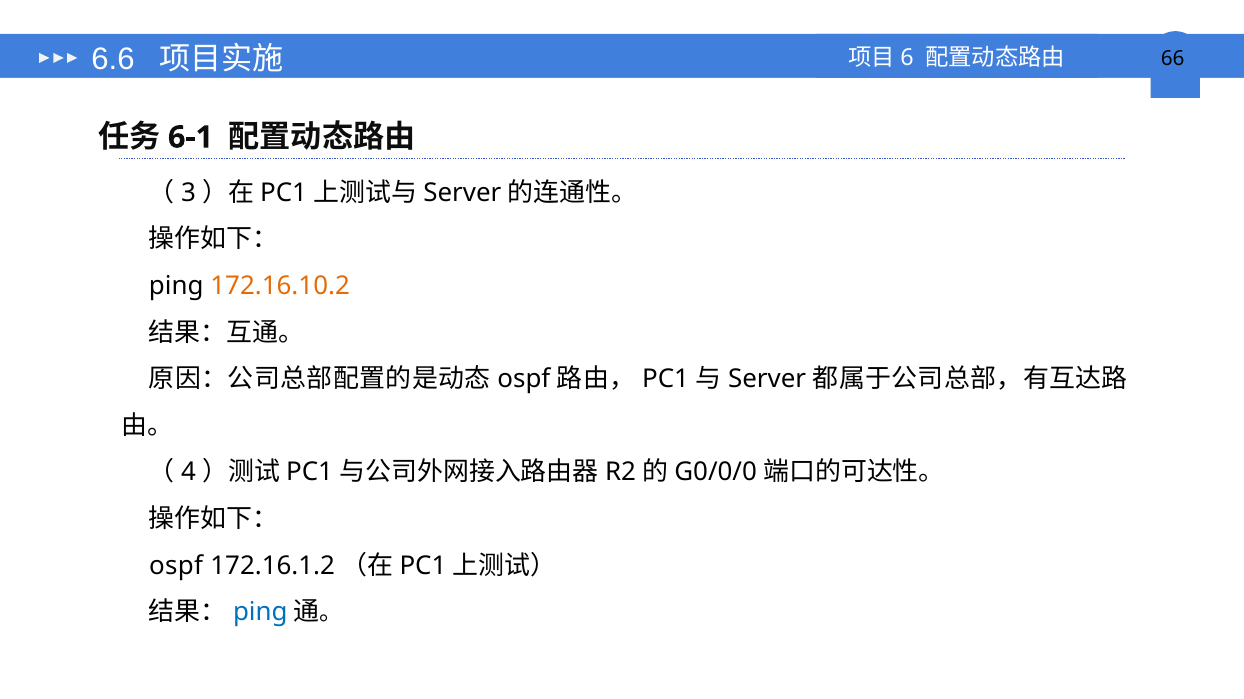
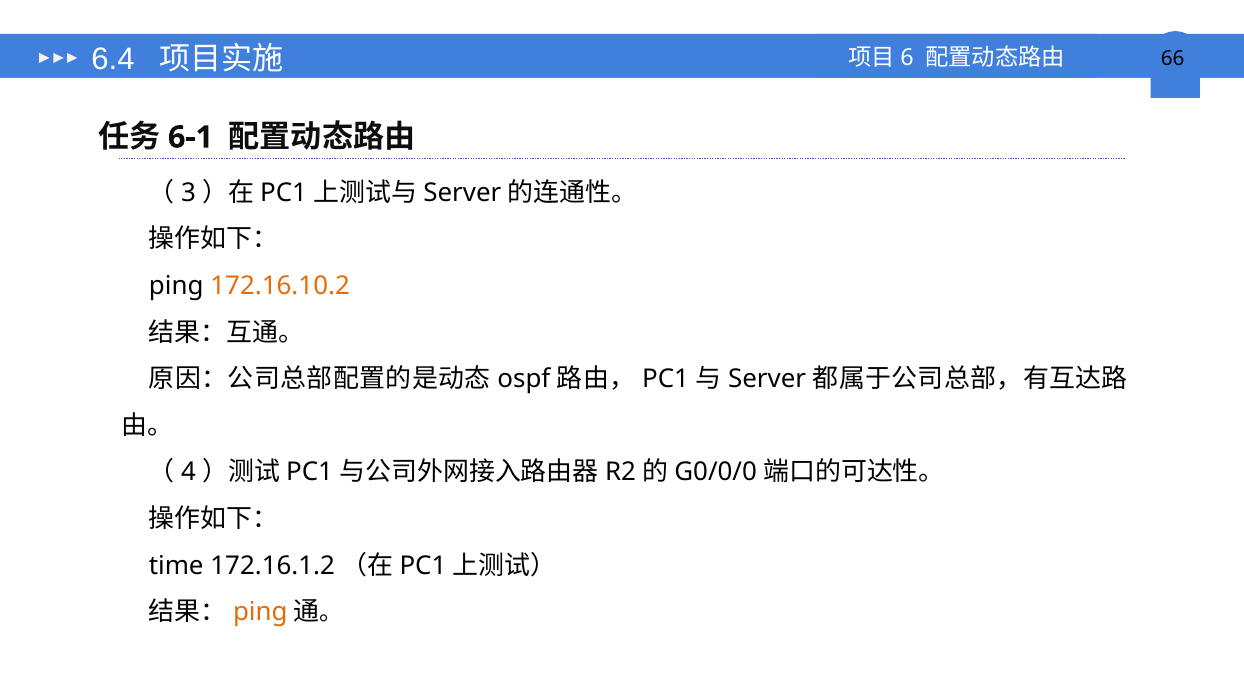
6.6: 6.6 -> 6.4 (113, 60)
ospf: ospf -> time (176, 566)
ping colour: blue -> orange (260, 613)
